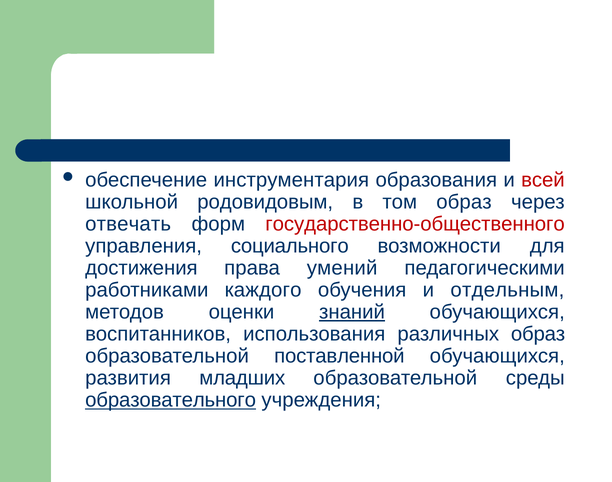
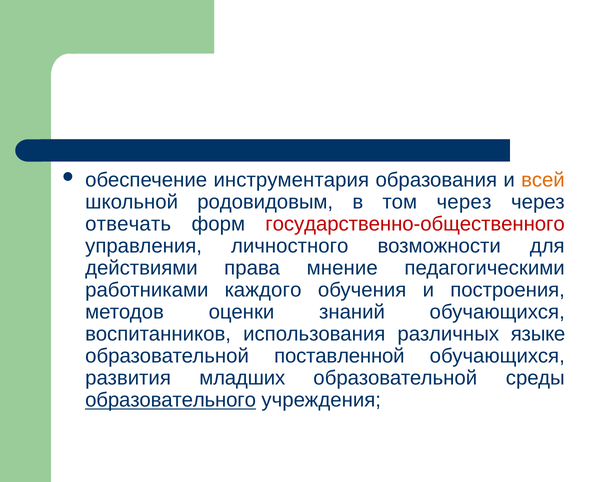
всей colour: red -> orange (543, 180)
том образ: образ -> через (464, 202)
социального: социального -> личностного (290, 246)
достижения: достижения -> действиями (141, 268)
умений: умений -> мнение (342, 268)
отдельным: отдельным -> построения (508, 290)
знаний underline: present -> none (352, 312)
различных образ: образ -> языке (538, 334)
